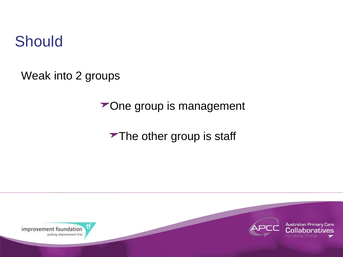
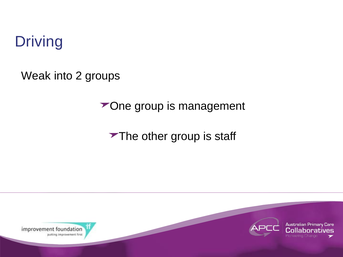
Should: Should -> Driving (39, 42)
